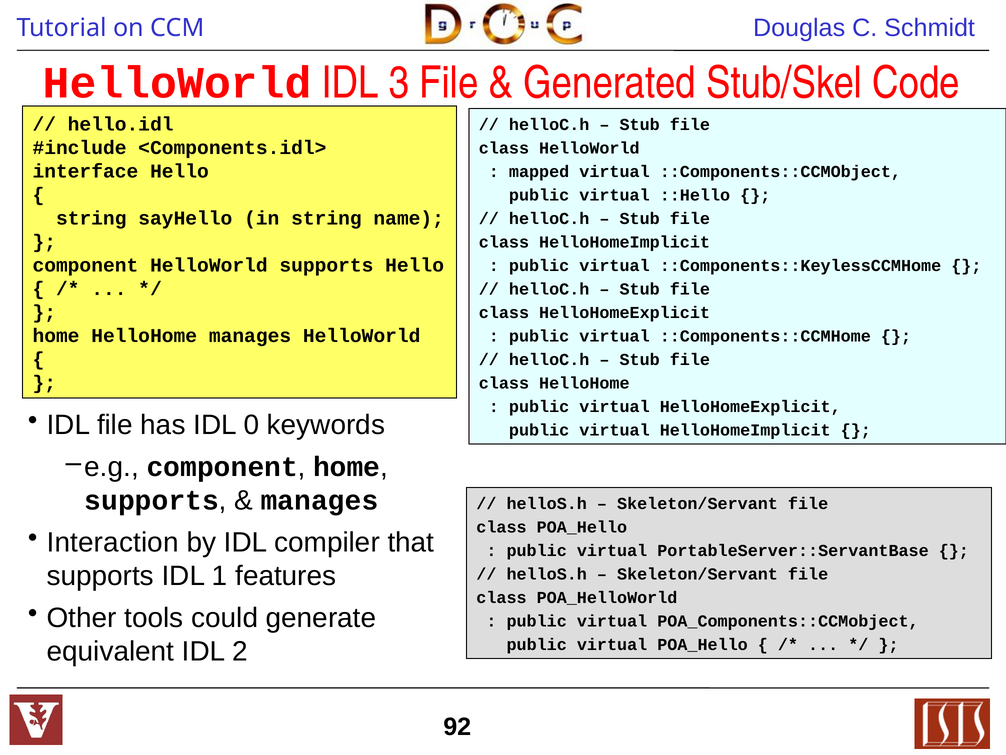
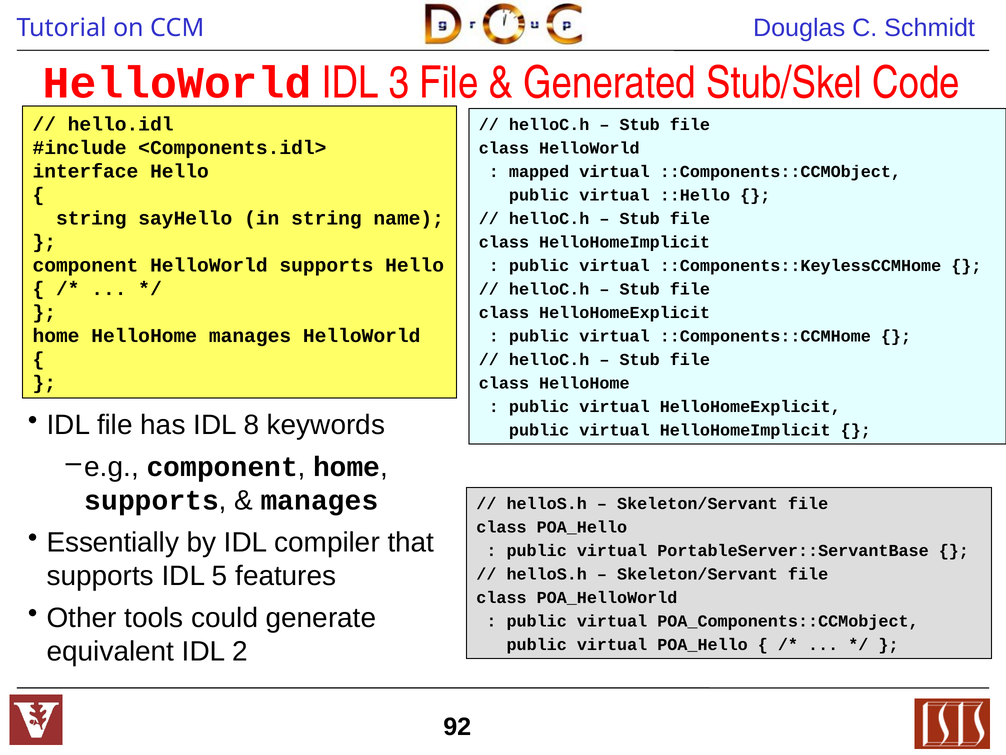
0: 0 -> 8 (251, 425)
Interaction: Interaction -> Essentially (113, 542)
1: 1 -> 5 (220, 576)
